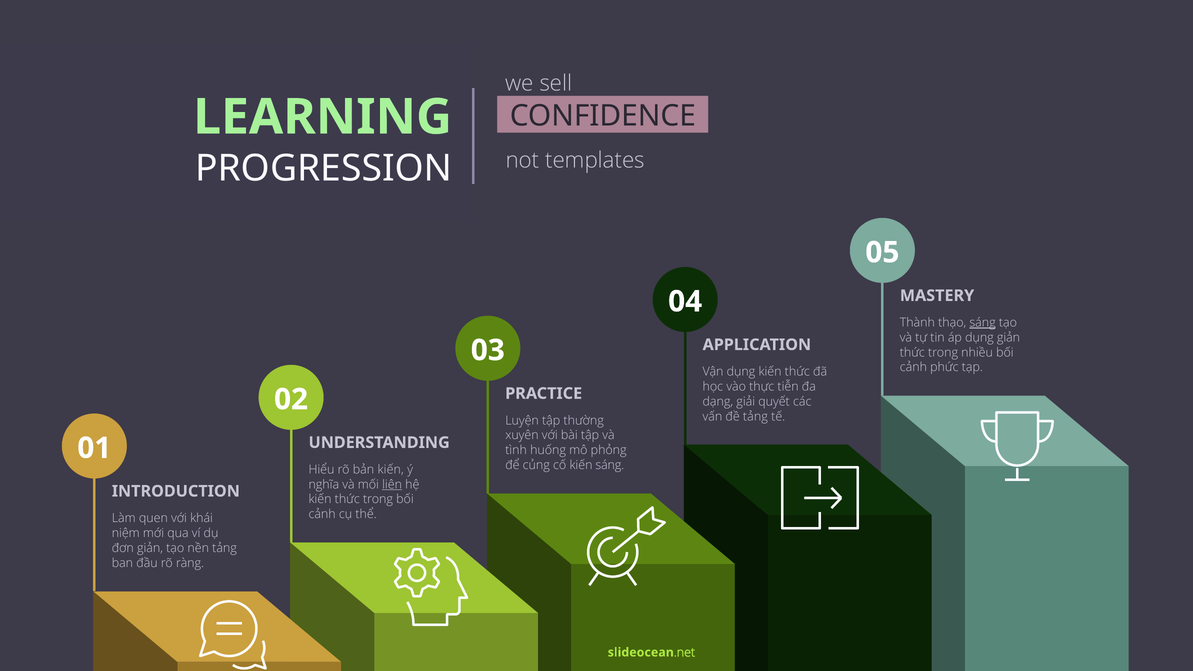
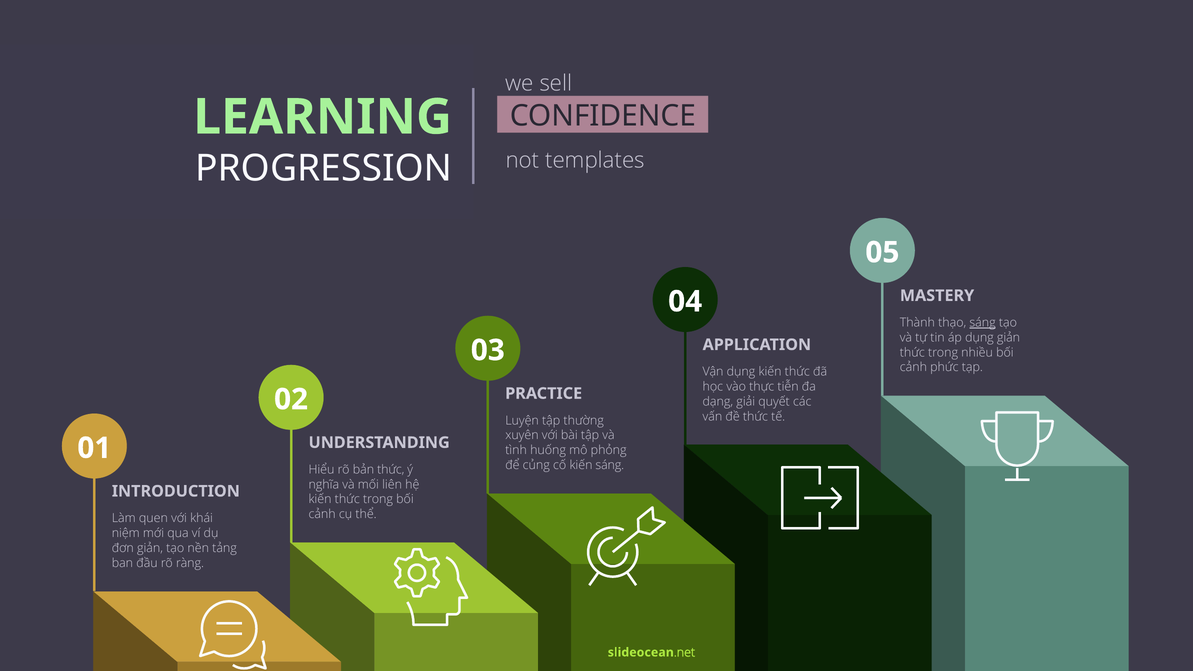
đề tảng: tảng -> thức (755, 416)
bản kiến: kiến -> thức (391, 470)
liên underline: present -> none (392, 485)
